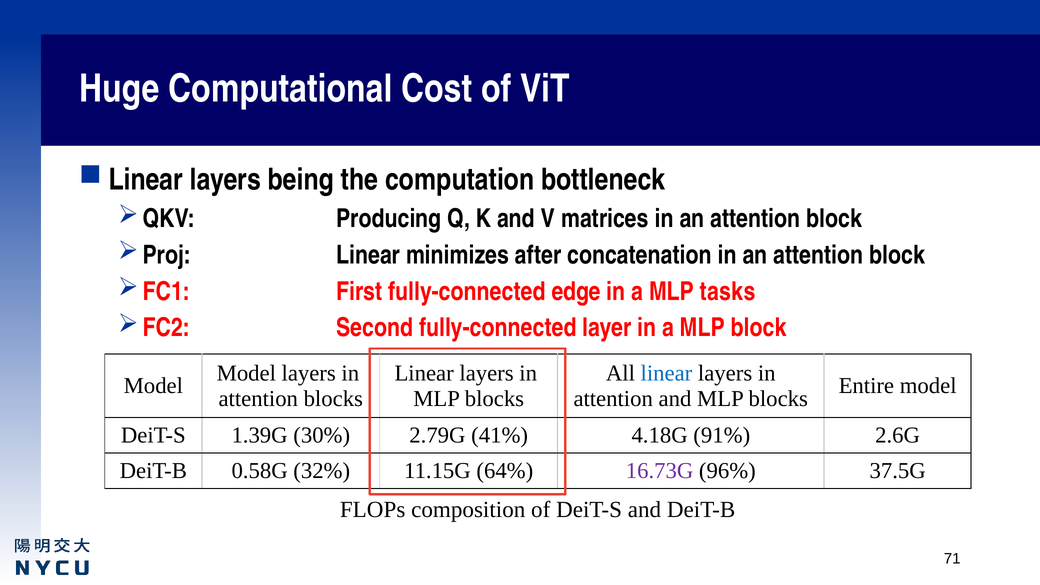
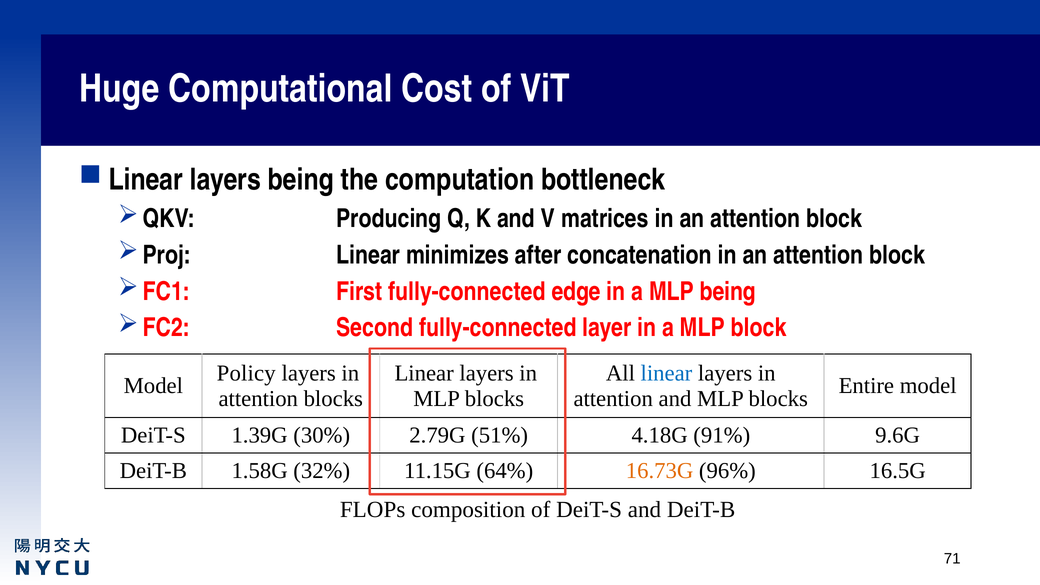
MLP tasks: tasks -> being (728, 291)
Model: Model -> Policy (246, 373)
41%: 41% -> 51% (500, 435)
2.6G: 2.6G -> 9.6G (898, 435)
0.58G: 0.58G -> 1.58G (260, 471)
16.73G colour: purple -> orange (660, 471)
37.5G: 37.5G -> 16.5G (898, 471)
